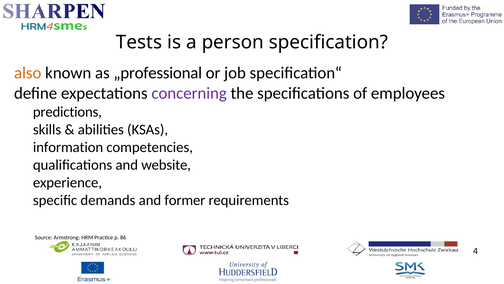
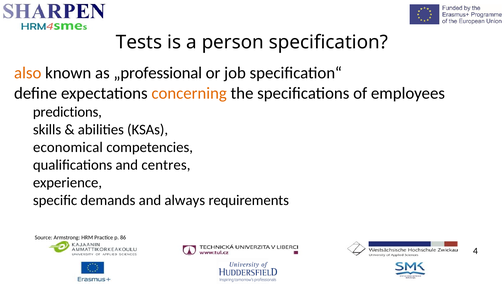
concerning colour: purple -> orange (189, 93)
information: information -> economical (68, 147)
website: website -> centres (166, 165)
former: former -> always (185, 200)
